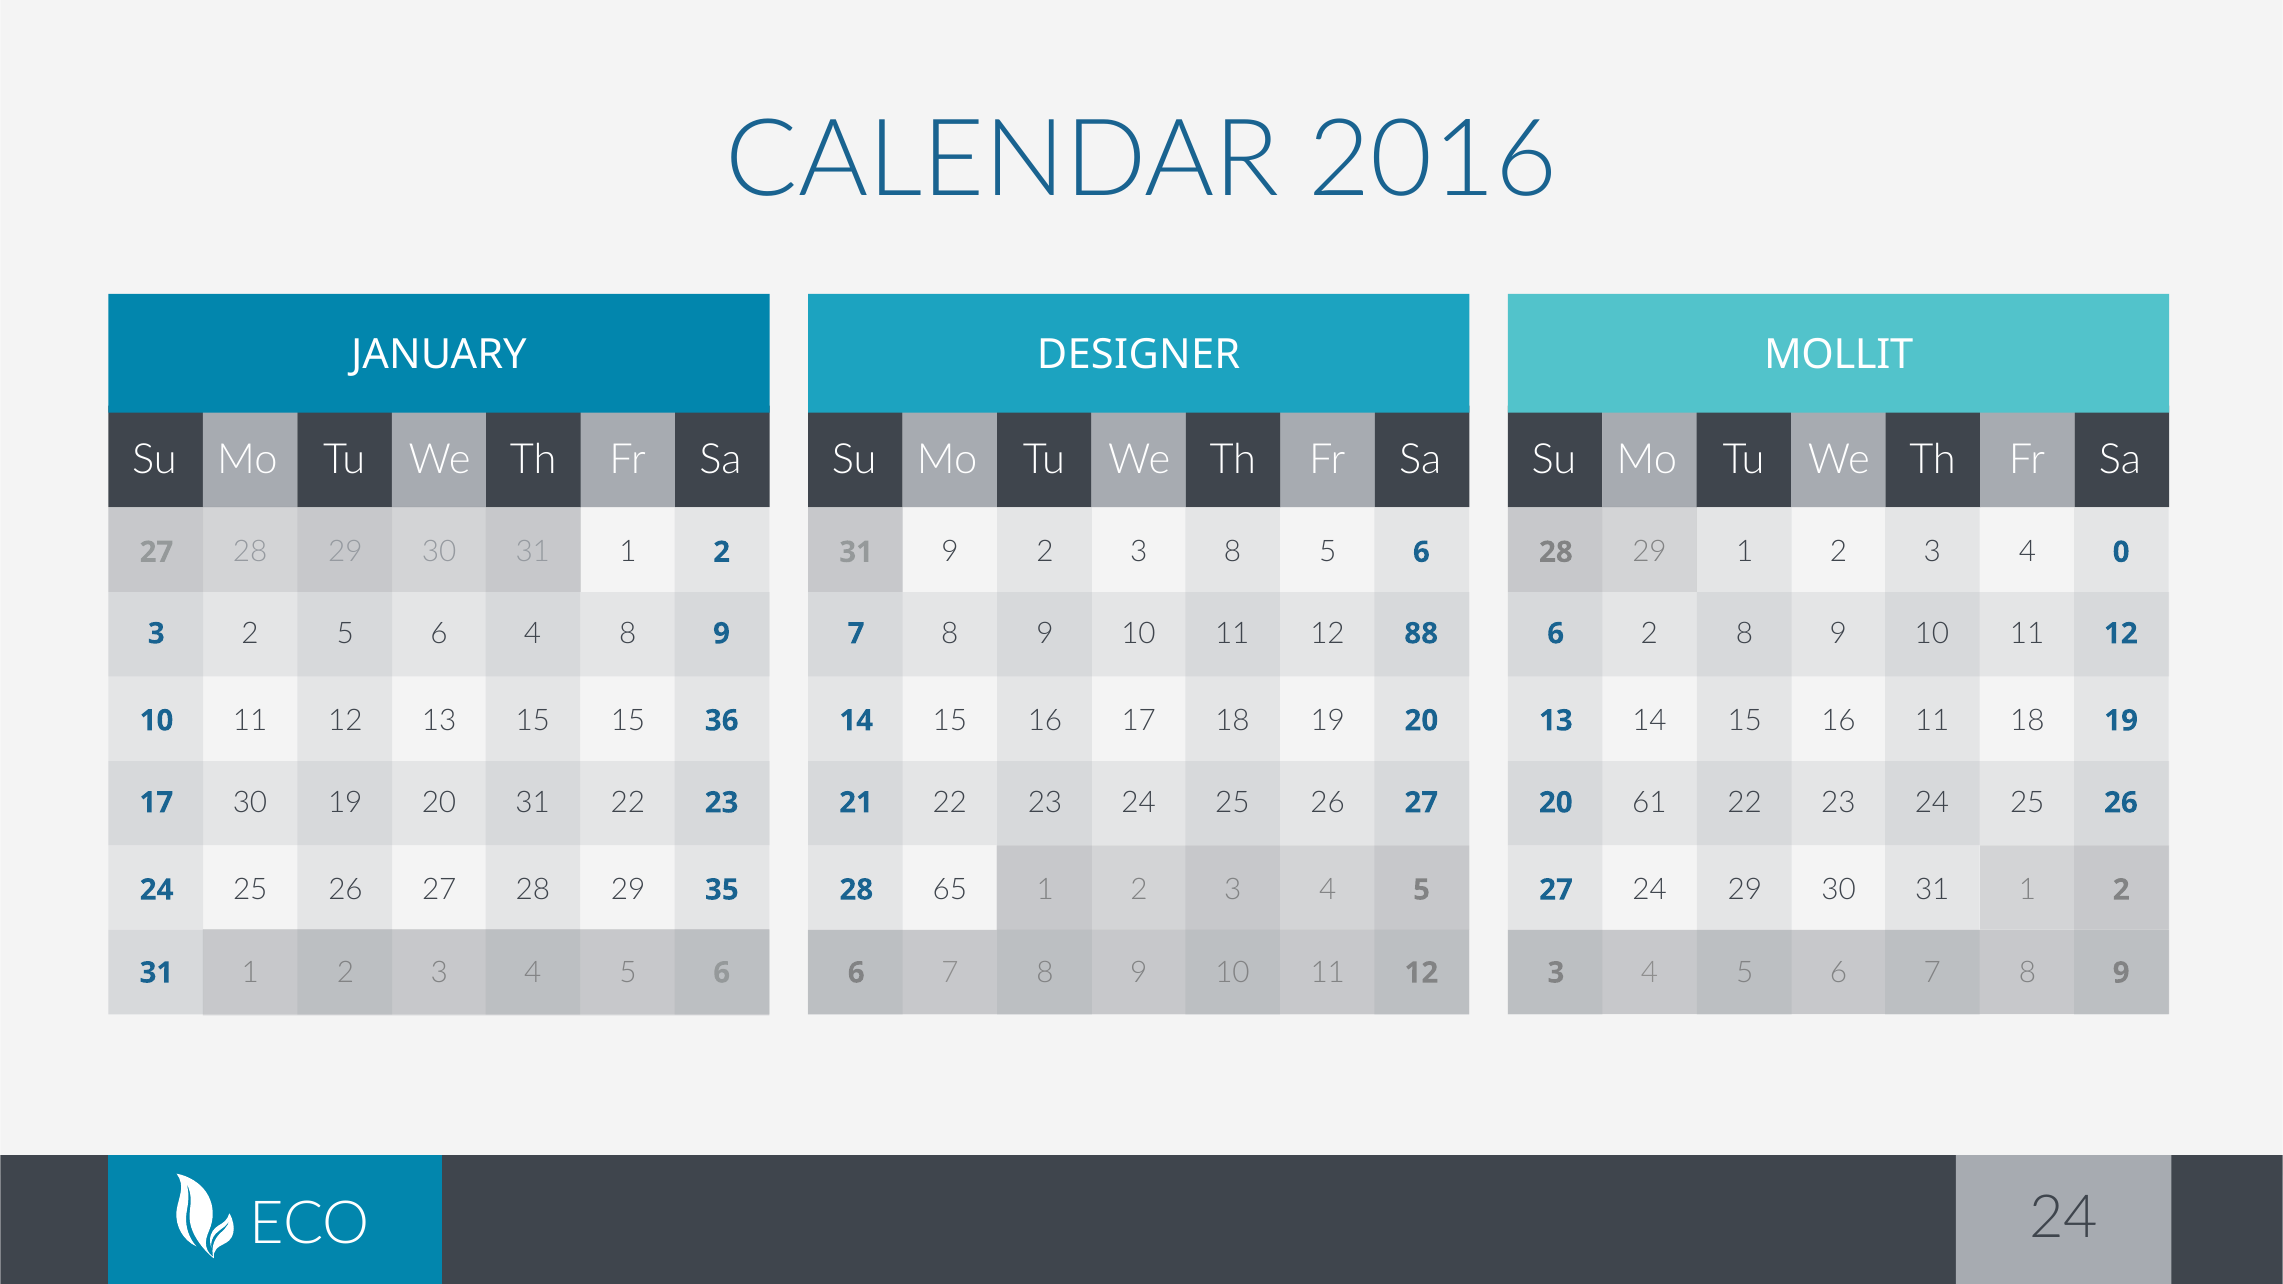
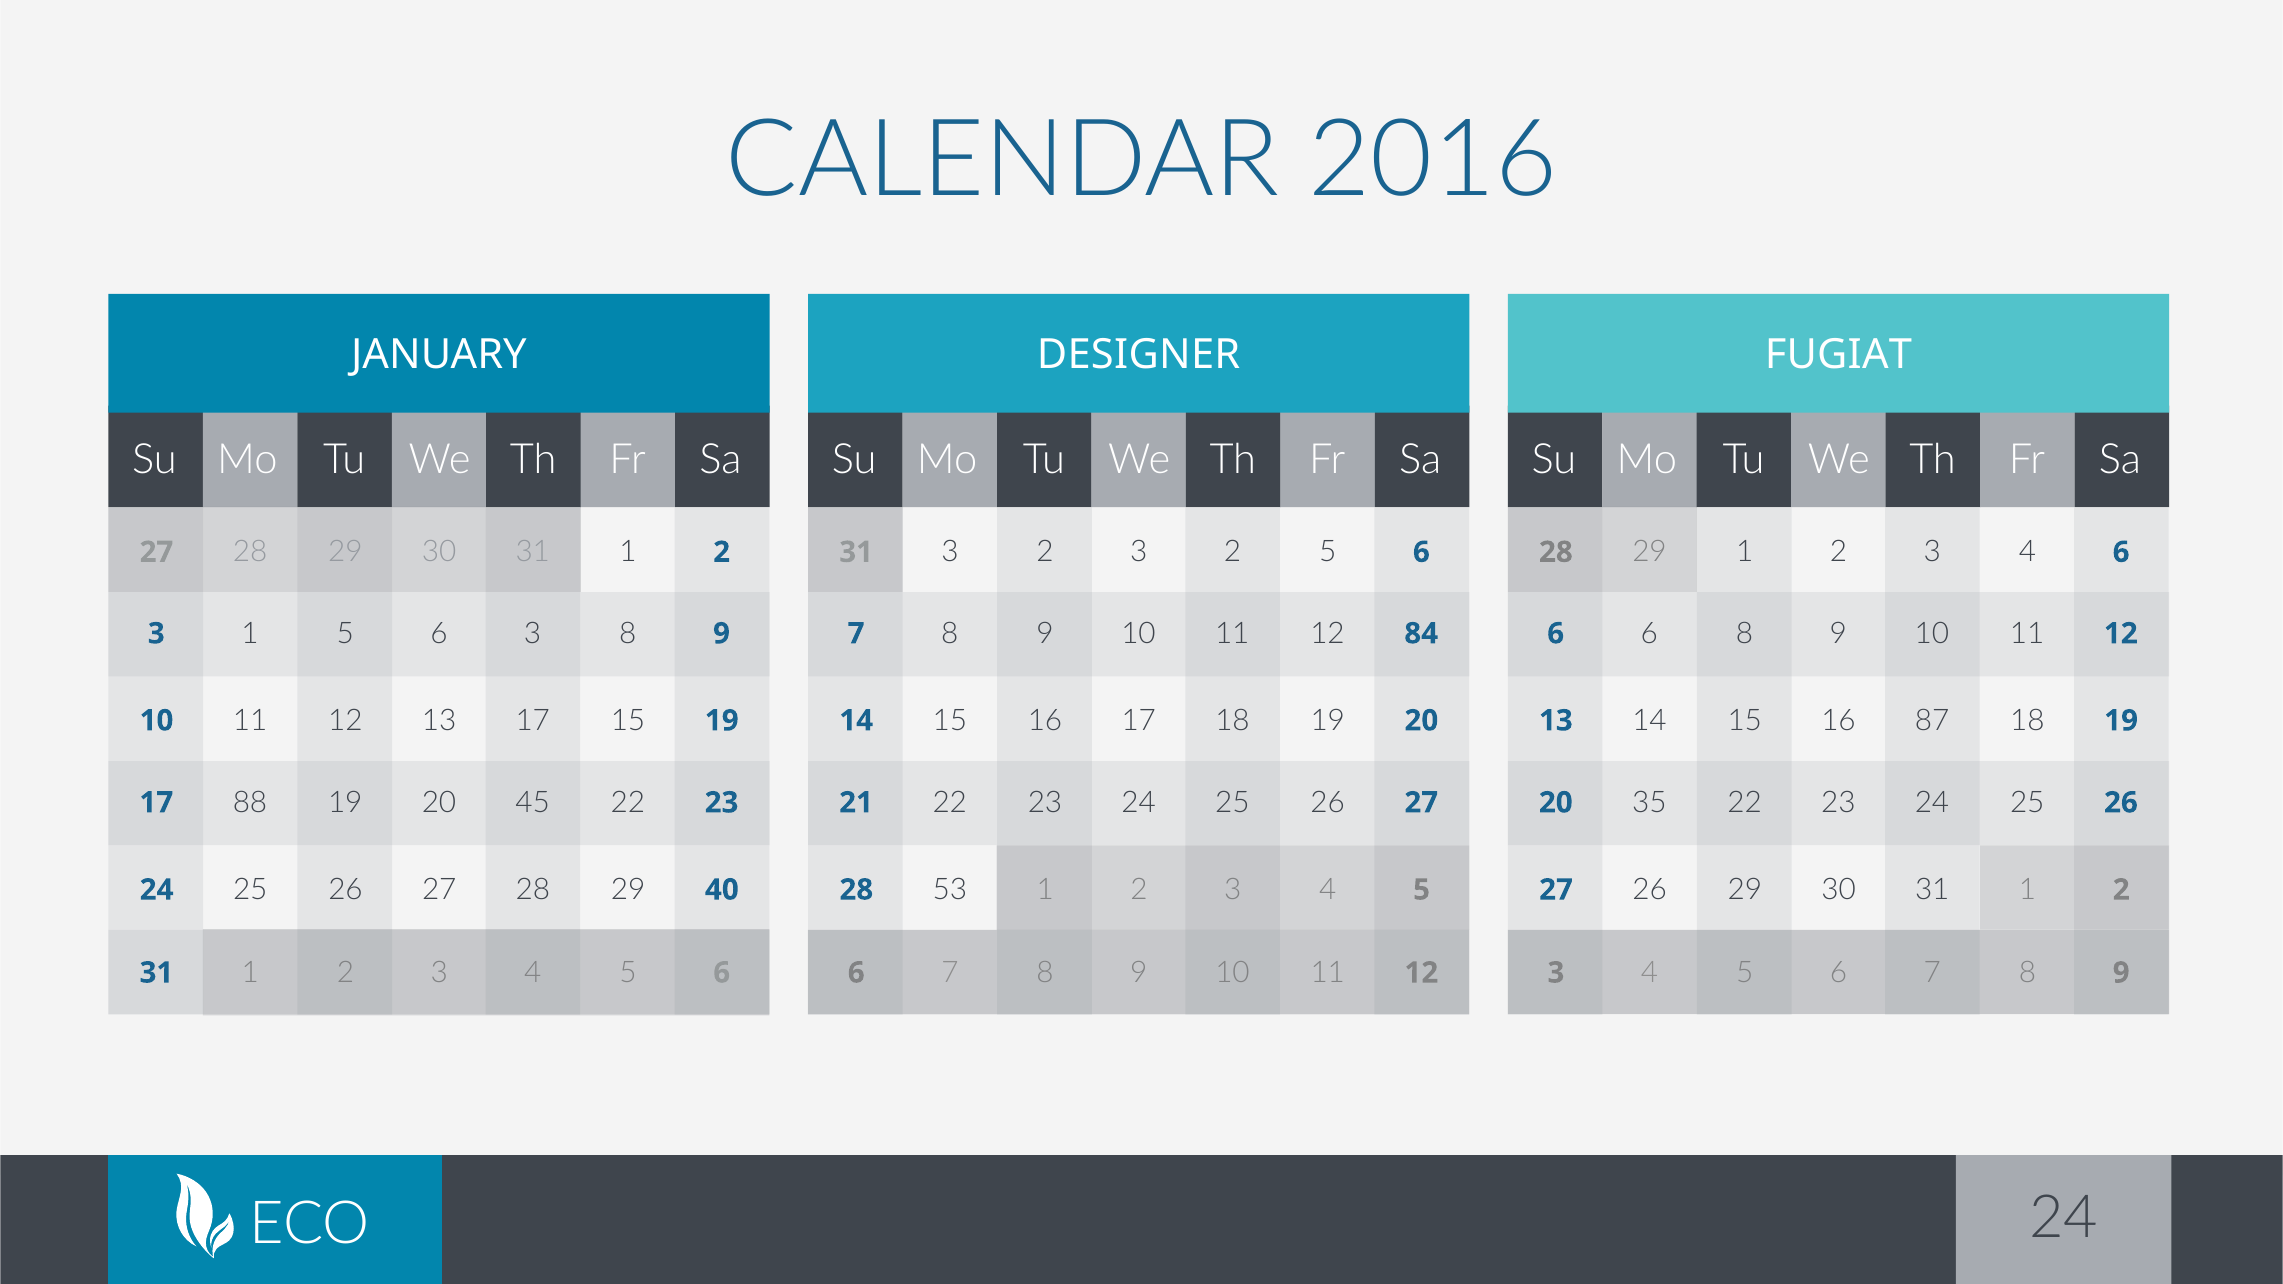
MOLLIT: MOLLIT -> FUGIAT (1838, 355)
3 8: 8 -> 2 (1233, 552)
4 0: 0 -> 6 (2121, 552)
9: 9 -> 3 (950, 552)
4: 4 -> 3 (533, 634)
88: 88 -> 84 (1421, 634)
2: 2 -> 1 (250, 634)
6 2: 2 -> 6 (1649, 634)
13 15: 15 -> 17 (533, 721)
15 36: 36 -> 19 (722, 721)
16 11: 11 -> 87 (1932, 721)
20 31: 31 -> 45 (533, 803)
17 30: 30 -> 88 (250, 803)
61: 61 -> 35 (1649, 803)
35: 35 -> 40 (722, 890)
65: 65 -> 53 (950, 890)
24: 24 -> 26 (1650, 890)
